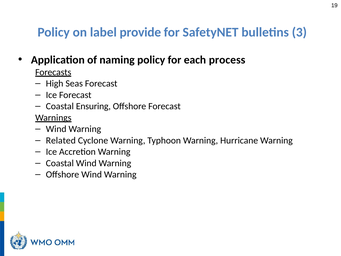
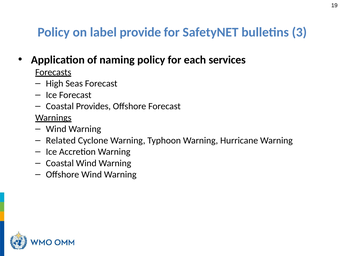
process: process -> services (227, 60)
Ensuring: Ensuring -> Provides (93, 106)
